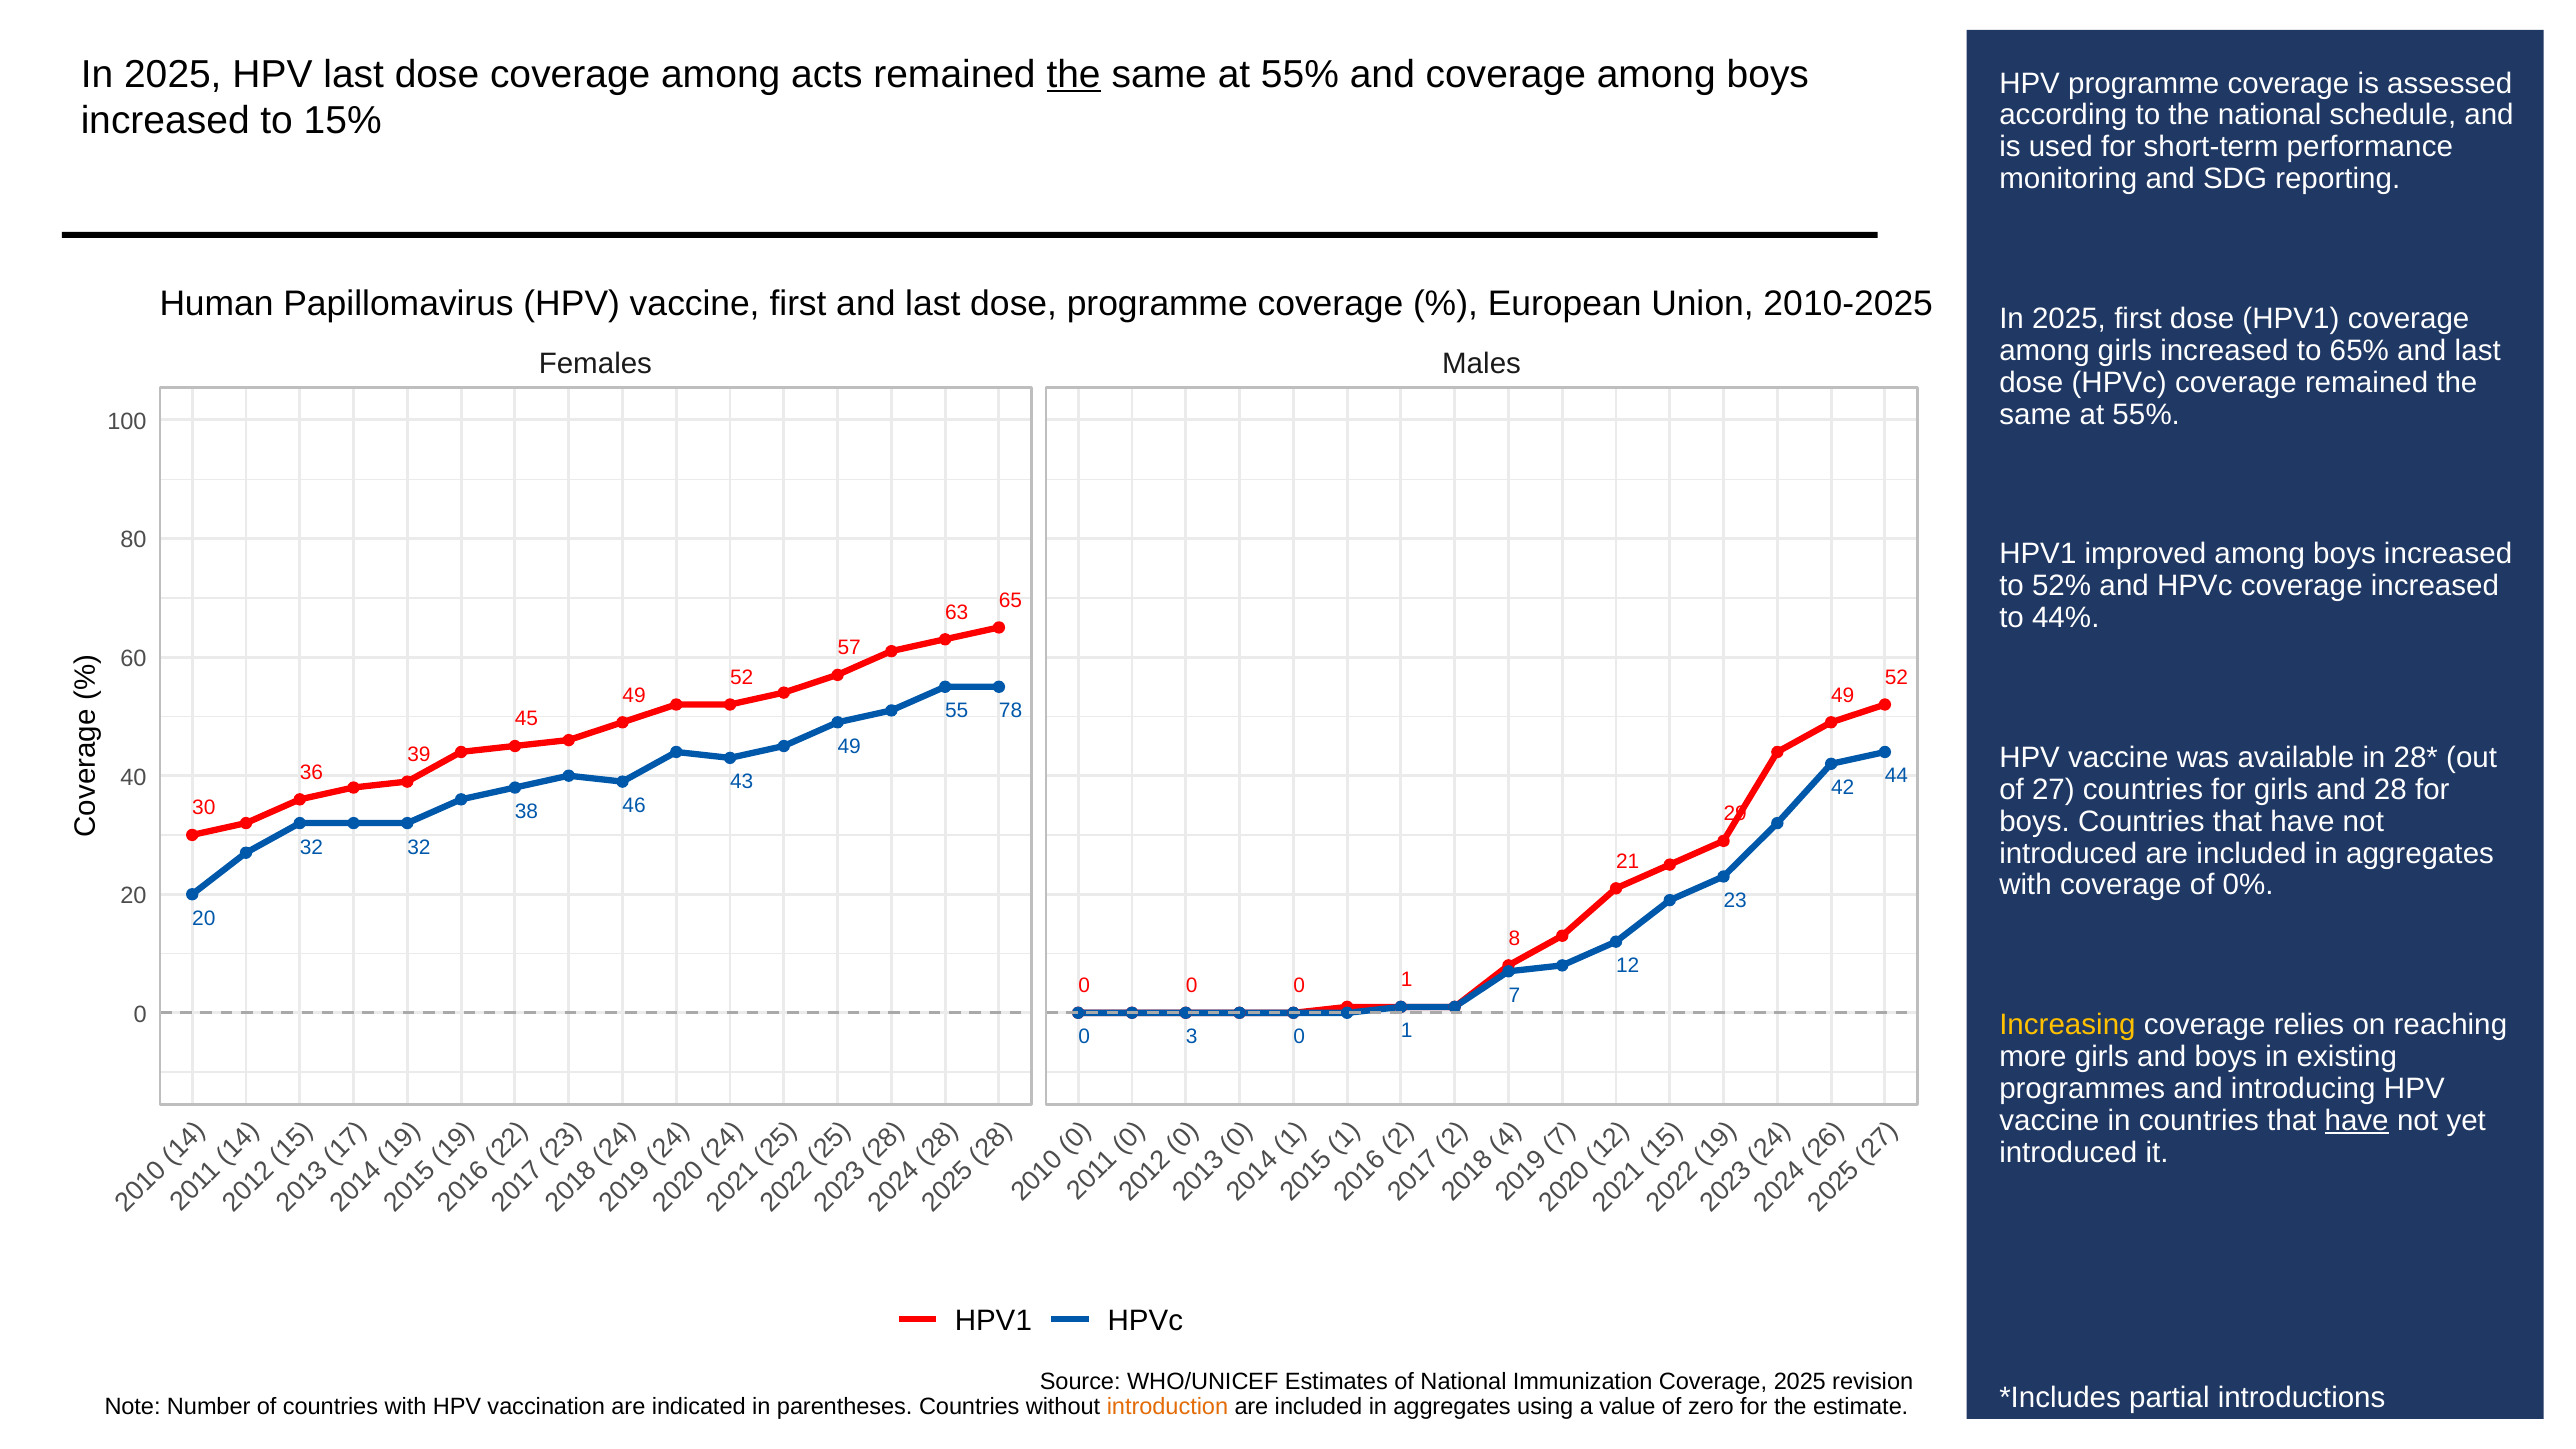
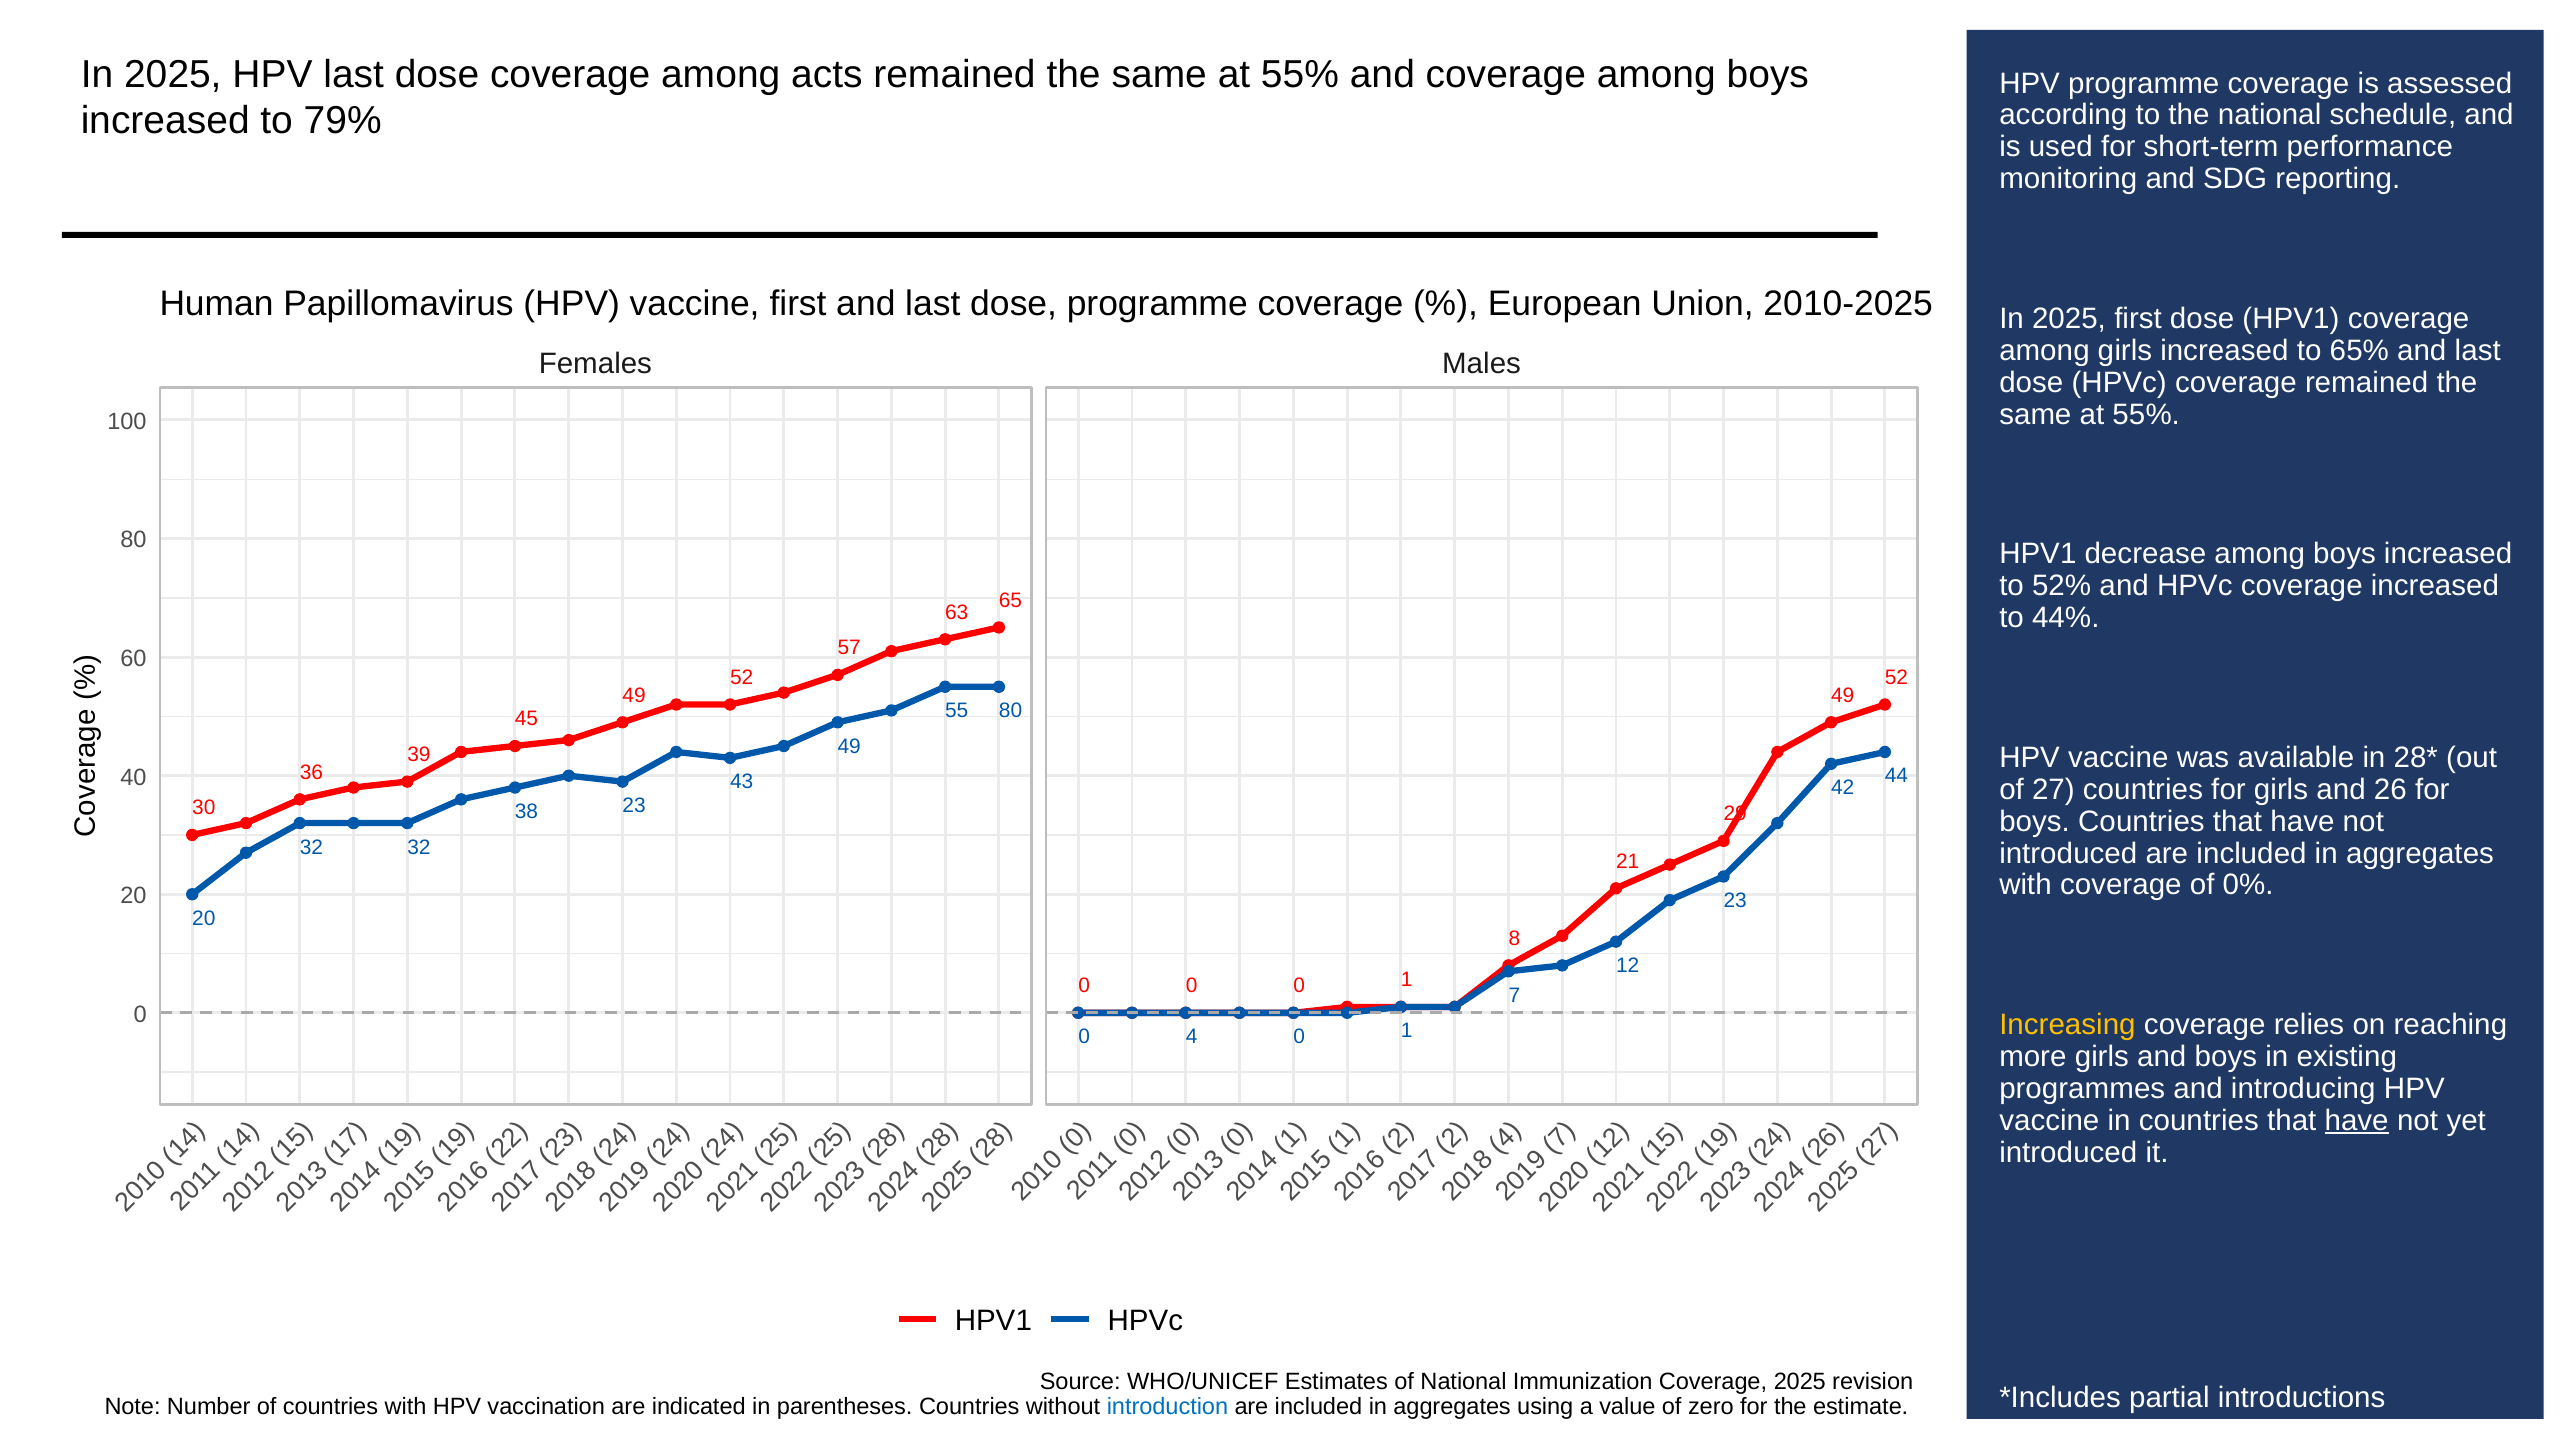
the underline: present -> none (1074, 74)
15%: 15% -> 79% (343, 121)
improved: improved -> decrease (2145, 554)
55 78: 78 -> 80 (1011, 711)
28: 28 -> 26 (2390, 790)
38 46: 46 -> 23 (634, 806)
0 3: 3 -> 4 (1192, 1037)
introduction colour: orange -> blue (1167, 1407)
